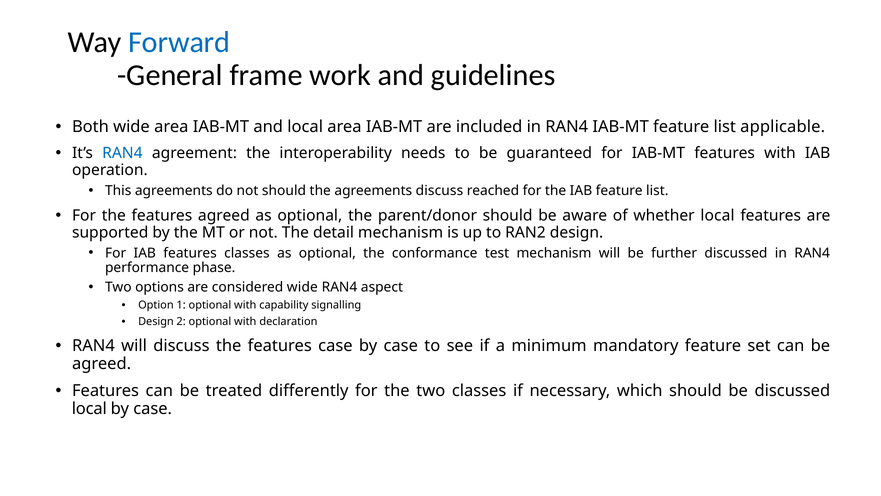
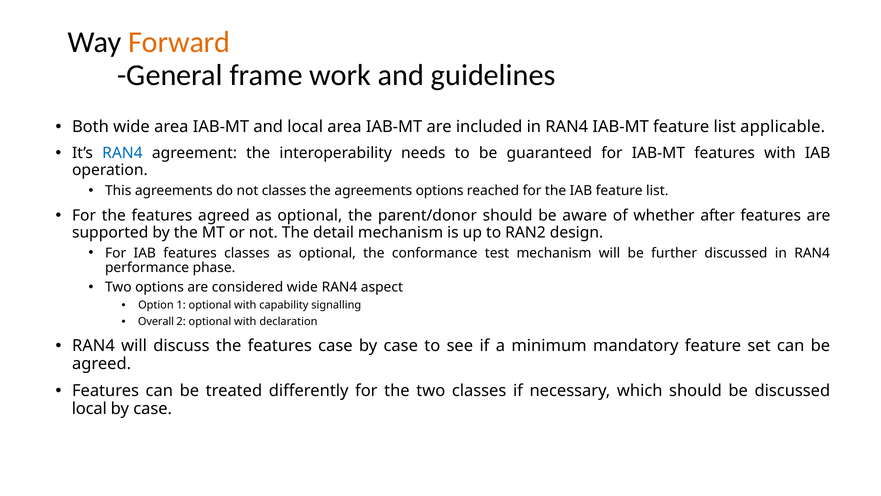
Forward colour: blue -> orange (179, 42)
not should: should -> classes (284, 190)
agreements discuss: discuss -> options (440, 190)
whether local: local -> after (718, 215)
Design: Design -> Overall (156, 322)
